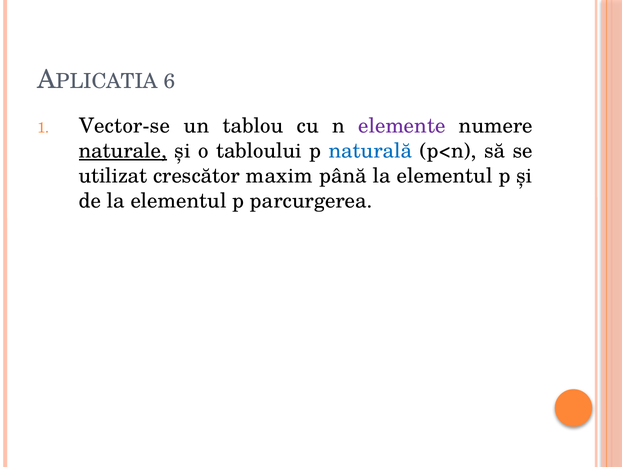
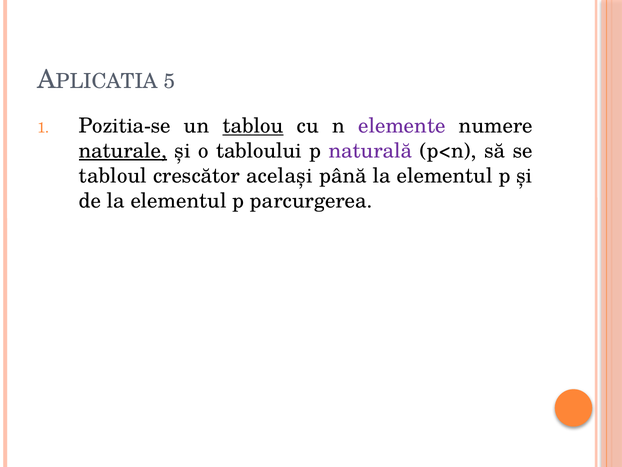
6: 6 -> 5 (169, 81)
Vector-se: Vector-se -> Pozitia-se (125, 126)
tablou underline: none -> present (253, 126)
naturală colour: blue -> purple (371, 151)
utilizat: utilizat -> tabloul (113, 176)
maxim: maxim -> acelaşi (279, 176)
